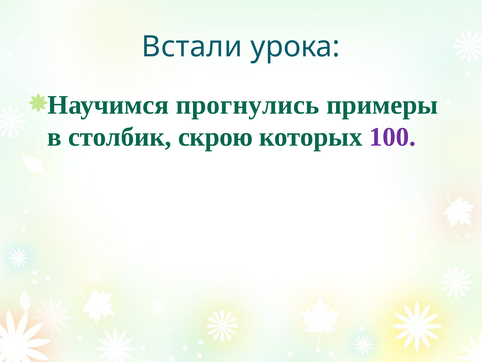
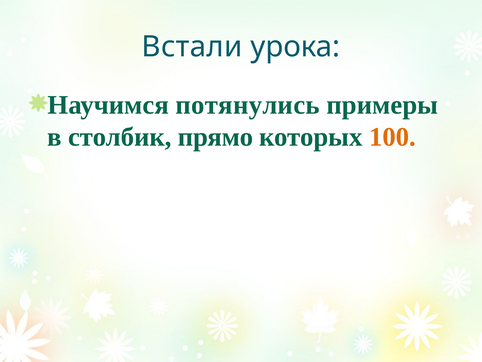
прогнулись: прогнулись -> потянулись (248, 105)
скрою: скрою -> прямо (216, 137)
100 colour: purple -> orange (393, 137)
